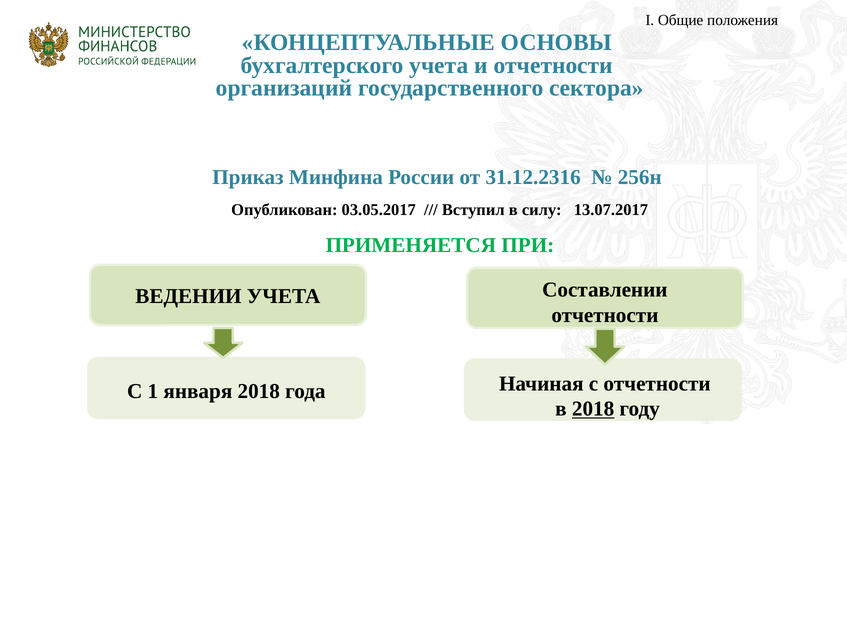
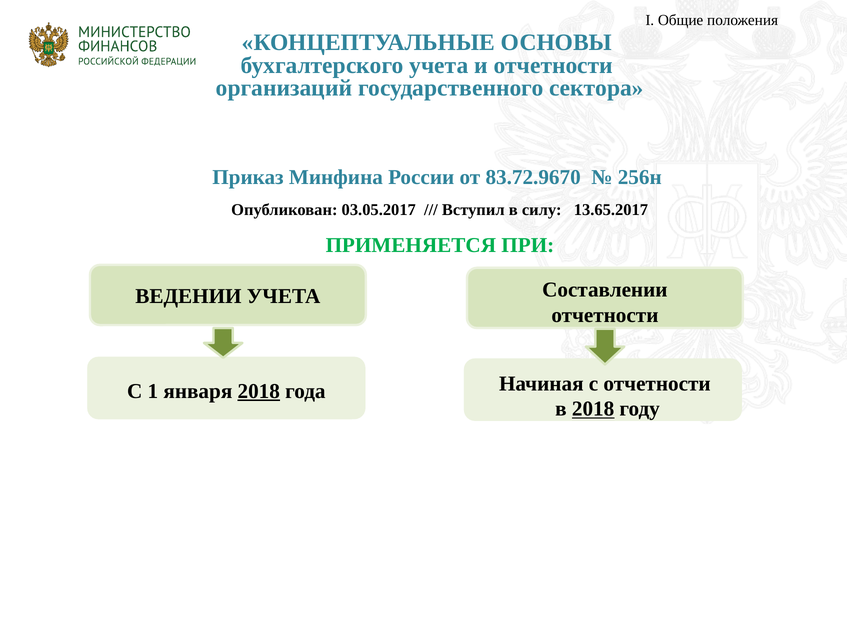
31.12.2316: 31.12.2316 -> 83.72.9670 (533, 178)
13.07.2017: 13.07.2017 -> 13.65.2017 (611, 210)
2018 underline: none -> present (259, 391)
